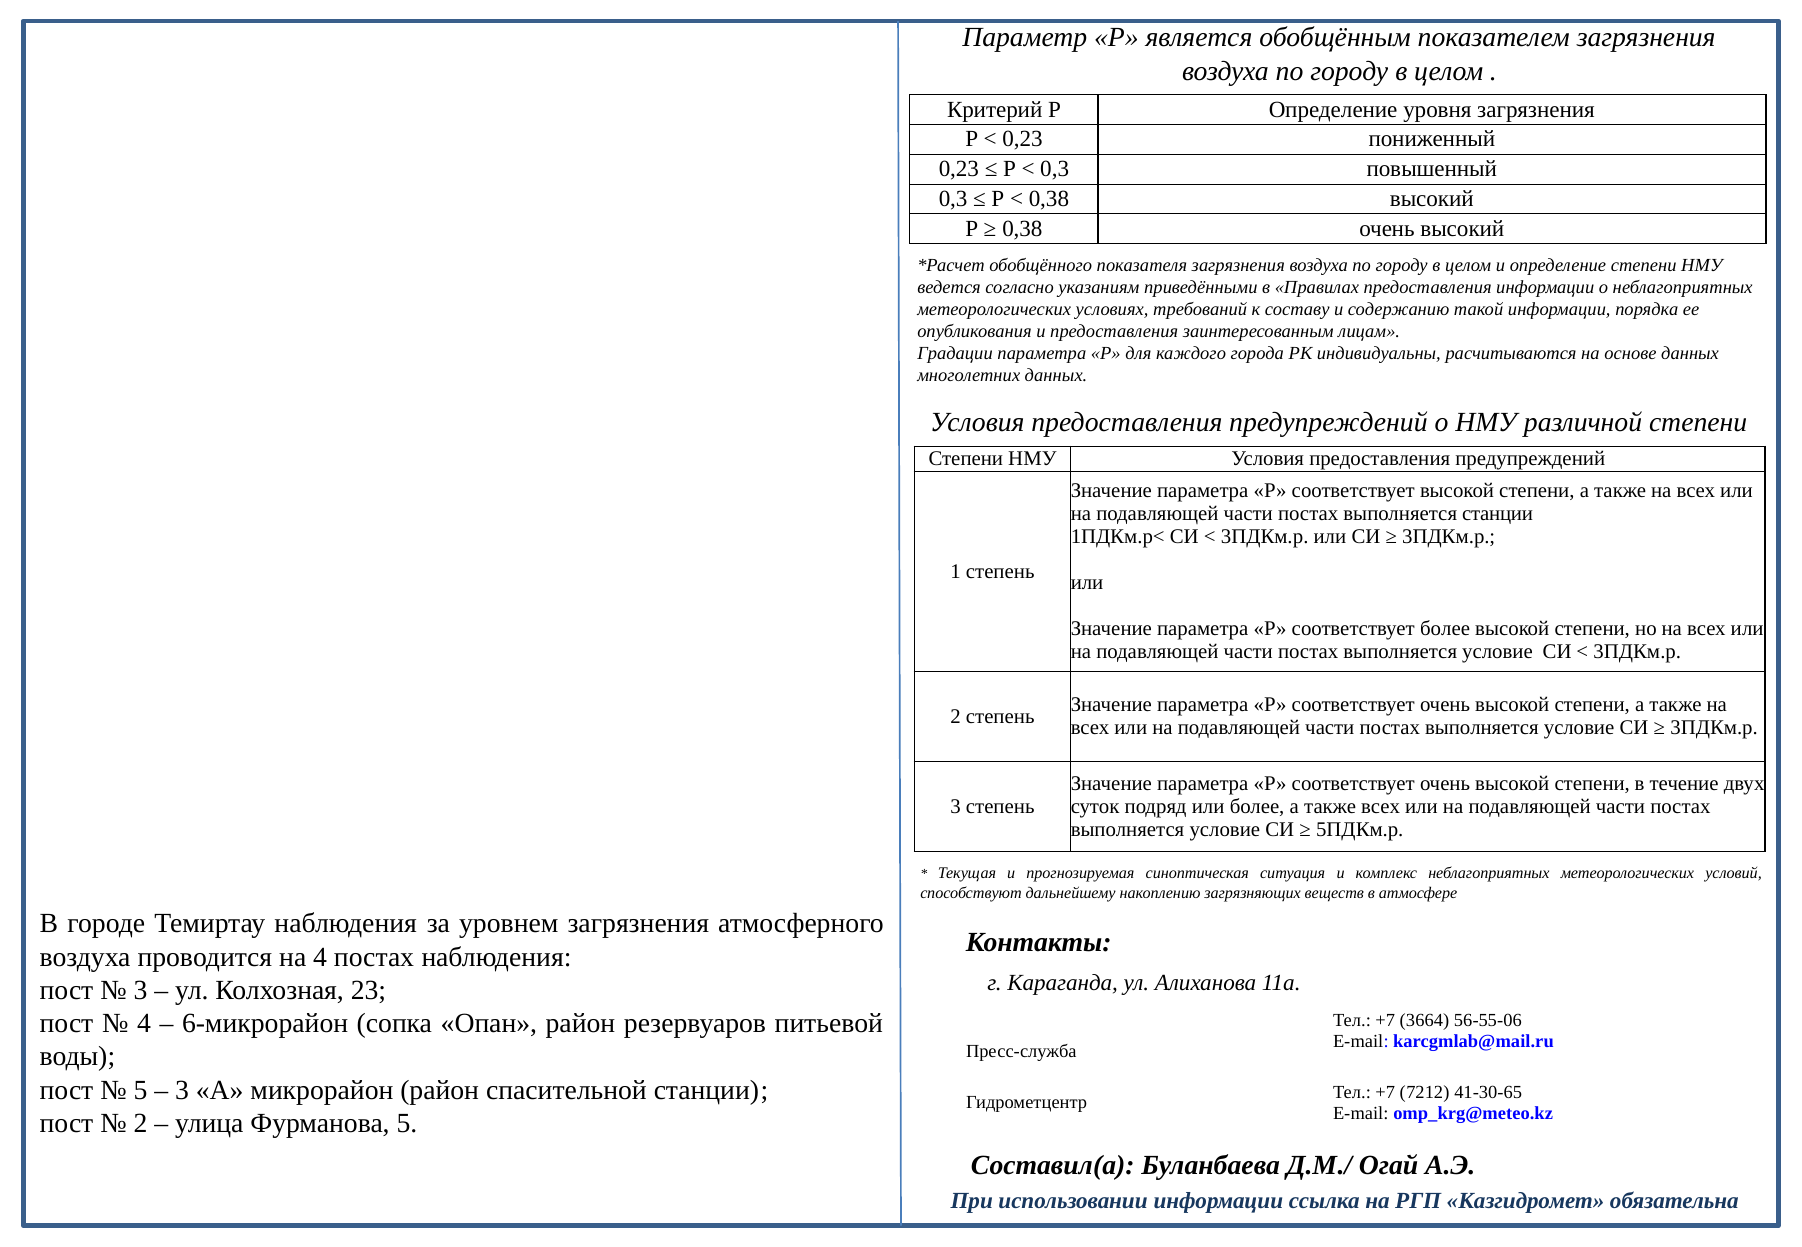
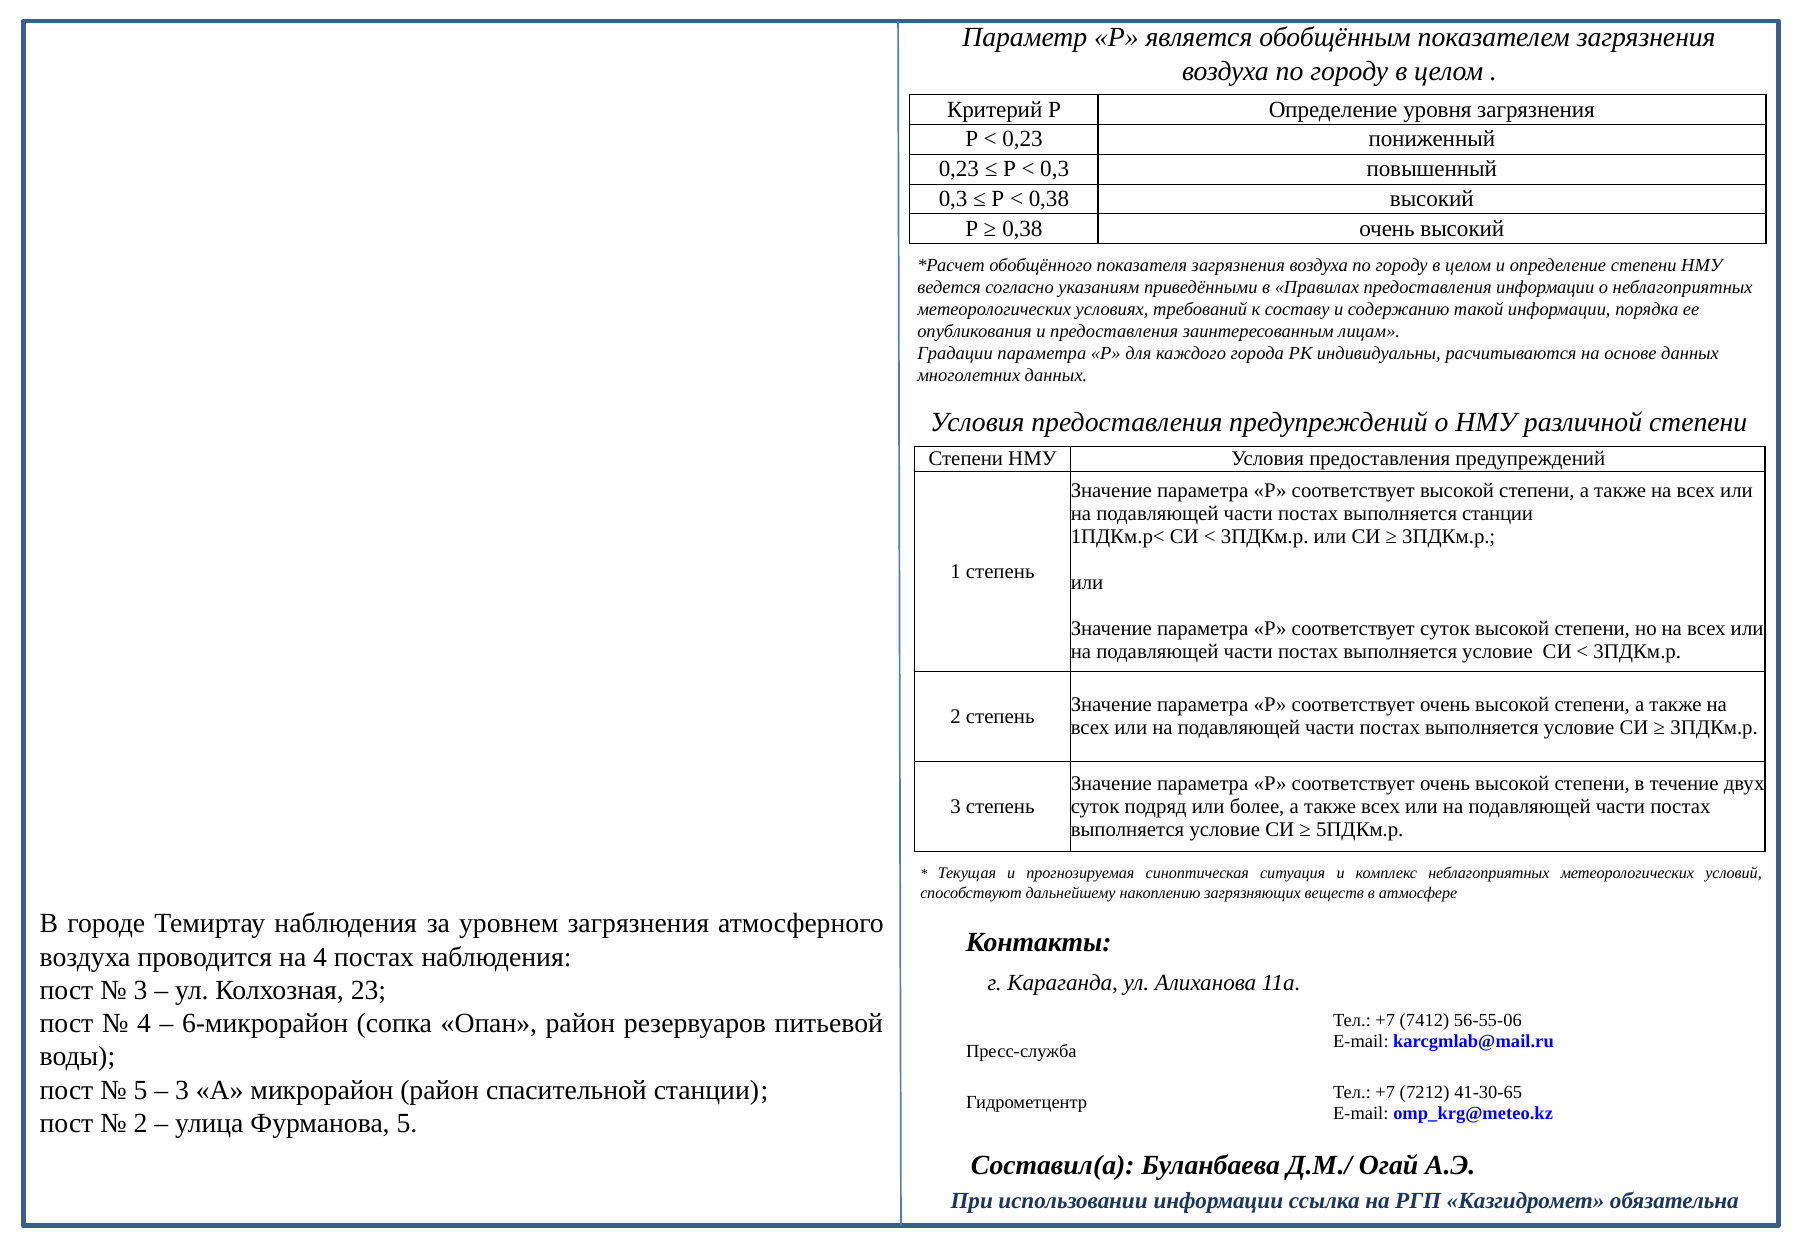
соответствует более: более -> суток (1445, 629)
3664: 3664 -> 7412 (1425, 1021)
